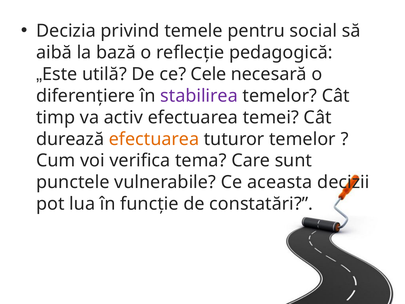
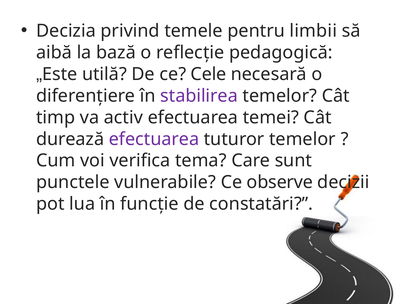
social: social -> limbii (313, 31)
efectuarea colour: orange -> purple (154, 139)
aceasta: aceasta -> observe (280, 182)
